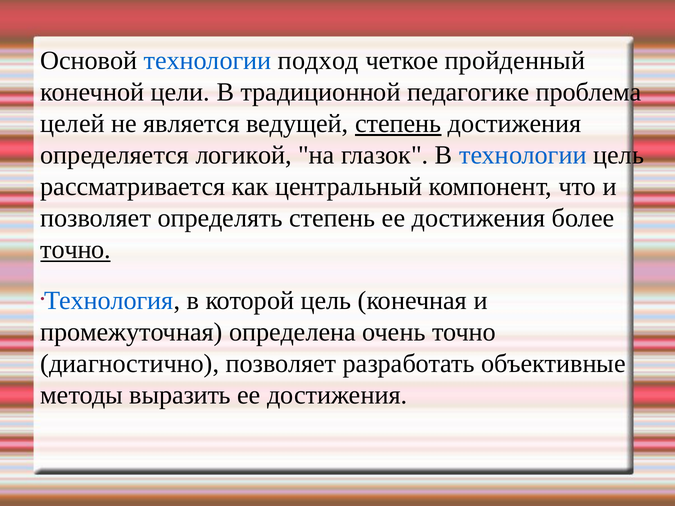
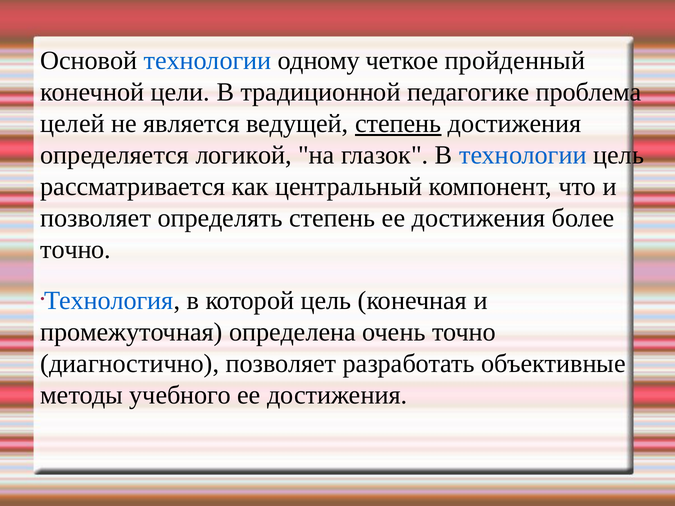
подход: подход -> одному (319, 61)
точно underline: present -> none (76, 250)
выразить: выразить -> учебного (180, 395)
